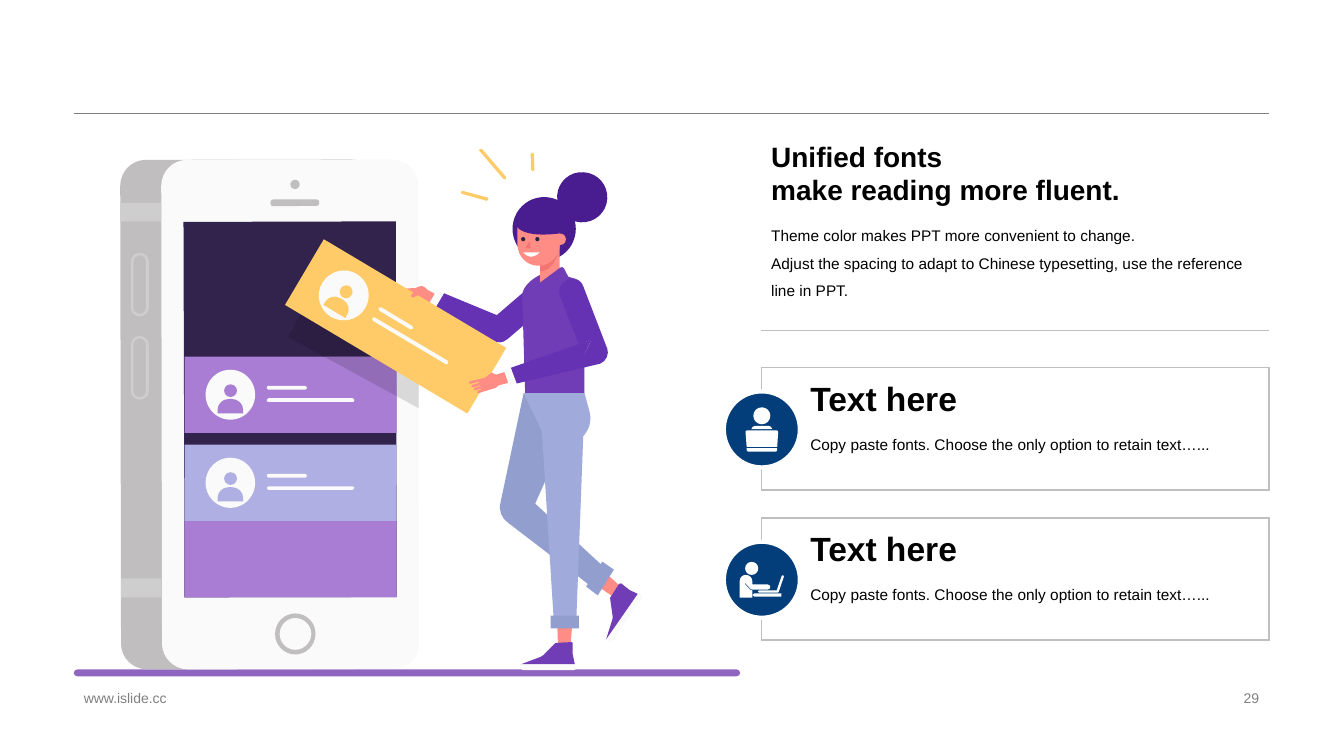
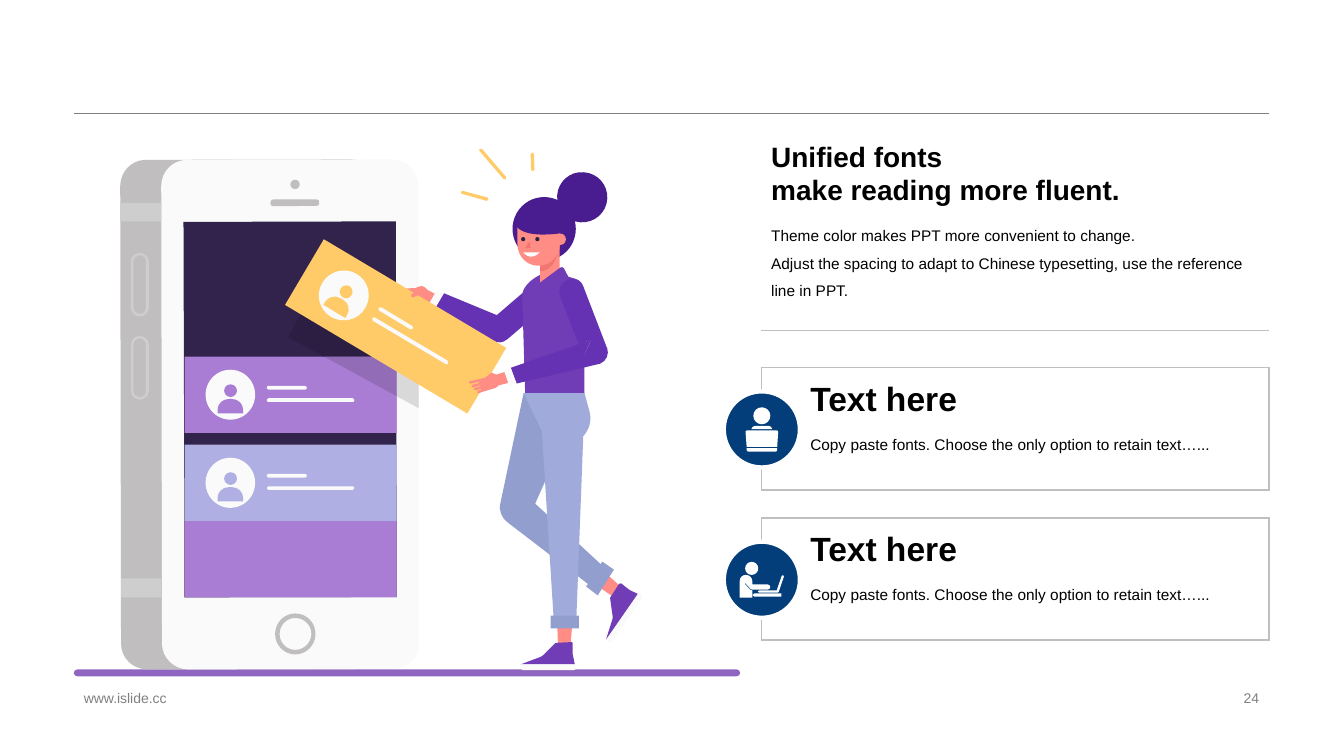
29: 29 -> 24 (1251, 700)
